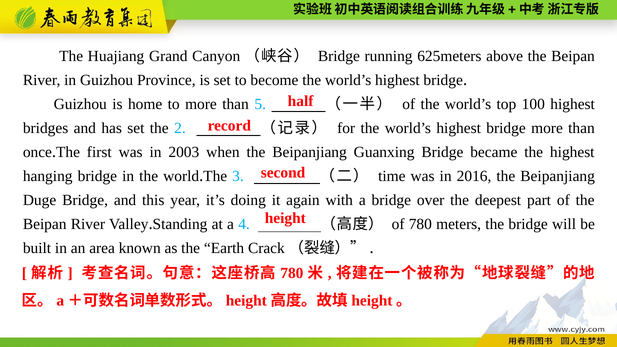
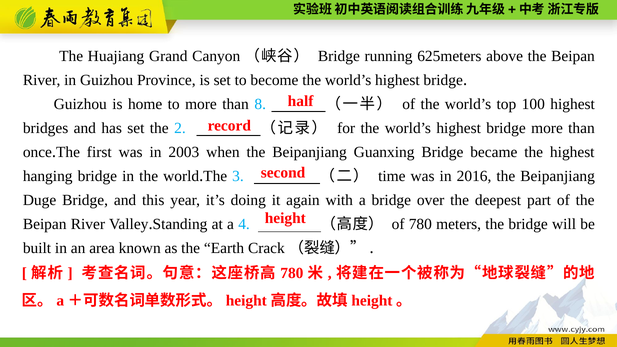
5: 5 -> 8 (260, 104)
